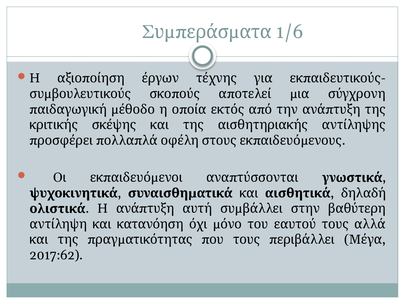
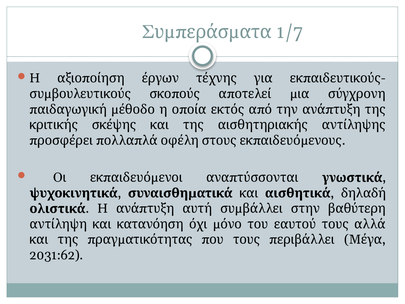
1/6: 1/6 -> 1/7 (290, 32)
2017:62: 2017:62 -> 2031:62 (56, 255)
